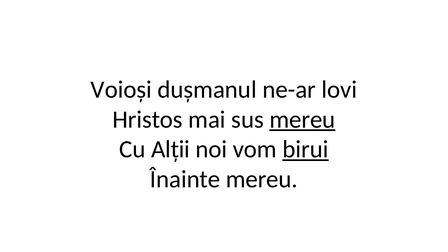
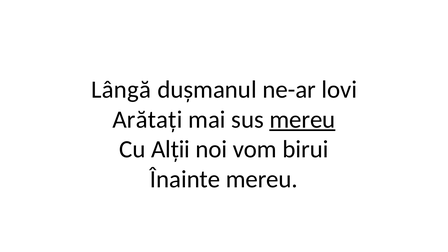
Voioși: Voioși -> Lângă (121, 90)
Hristos: Hristos -> Arătați (147, 120)
birui underline: present -> none (306, 149)
